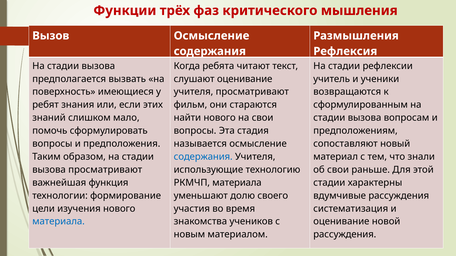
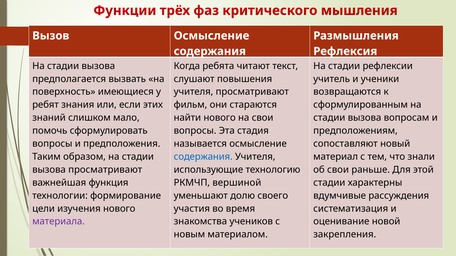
слушают оценивание: оценивание -> повышения (245, 79)
РКМЧП материала: материала -> вершиной (237, 183)
материала colour: blue -> purple (59, 222)
рассуждения: рассуждения -> закрепления (345, 235)
